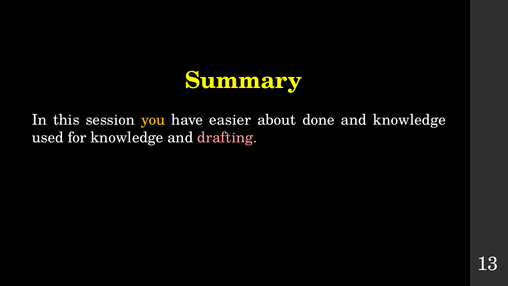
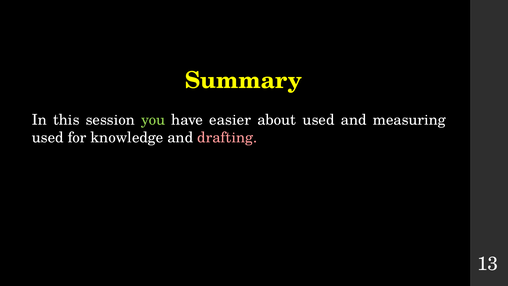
you colour: yellow -> light green (153, 120)
about done: done -> used (319, 120)
and knowledge: knowledge -> measuring (409, 120)
